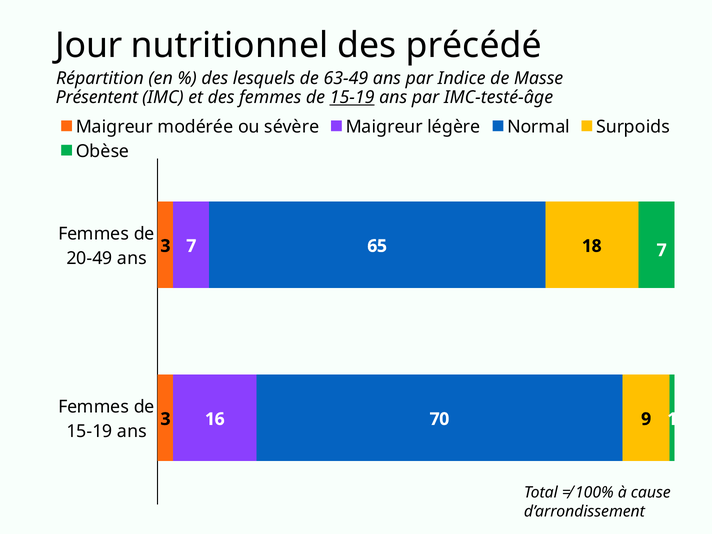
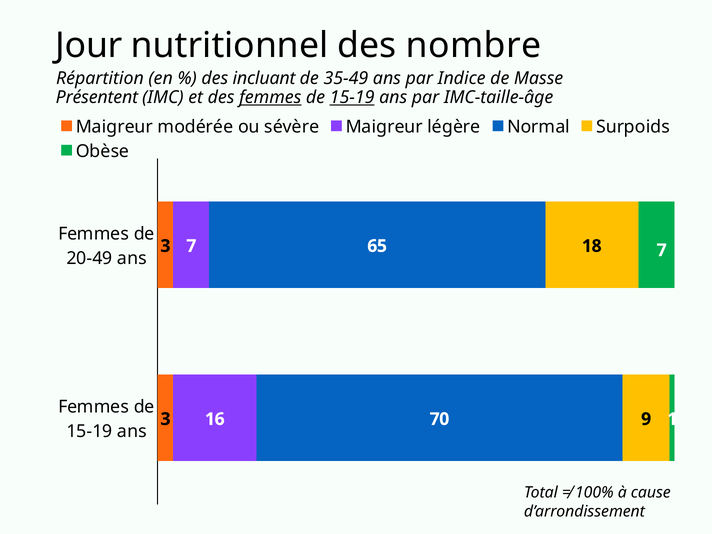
précédé: précédé -> nombre (474, 46)
lesquels: lesquels -> incluant (264, 78)
63-49: 63-49 -> 35-49 (346, 78)
femmes underline: none -> present (270, 98)
IMC-testé-âge: IMC-testé-âge -> IMC-taille-âge (499, 98)
